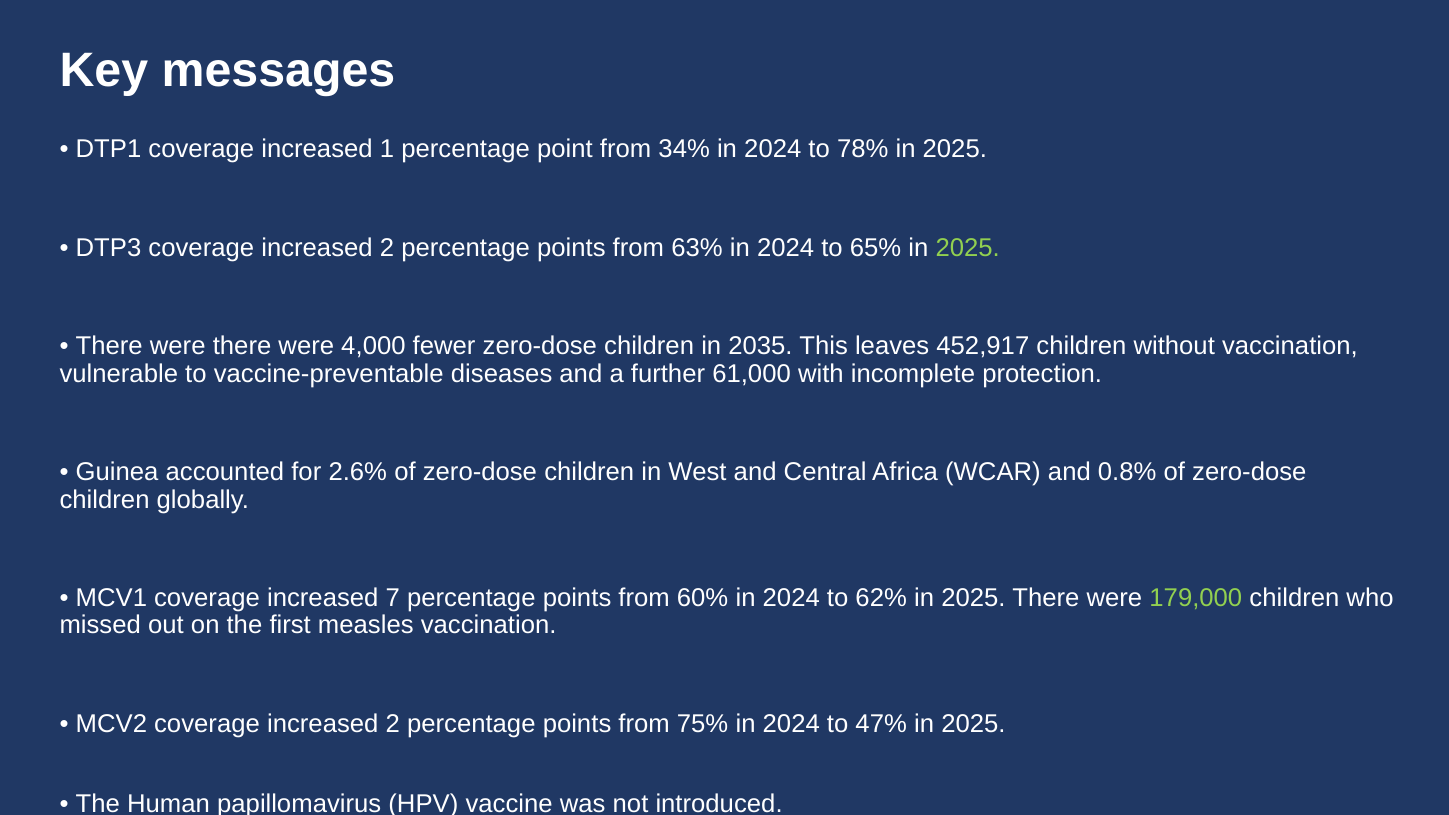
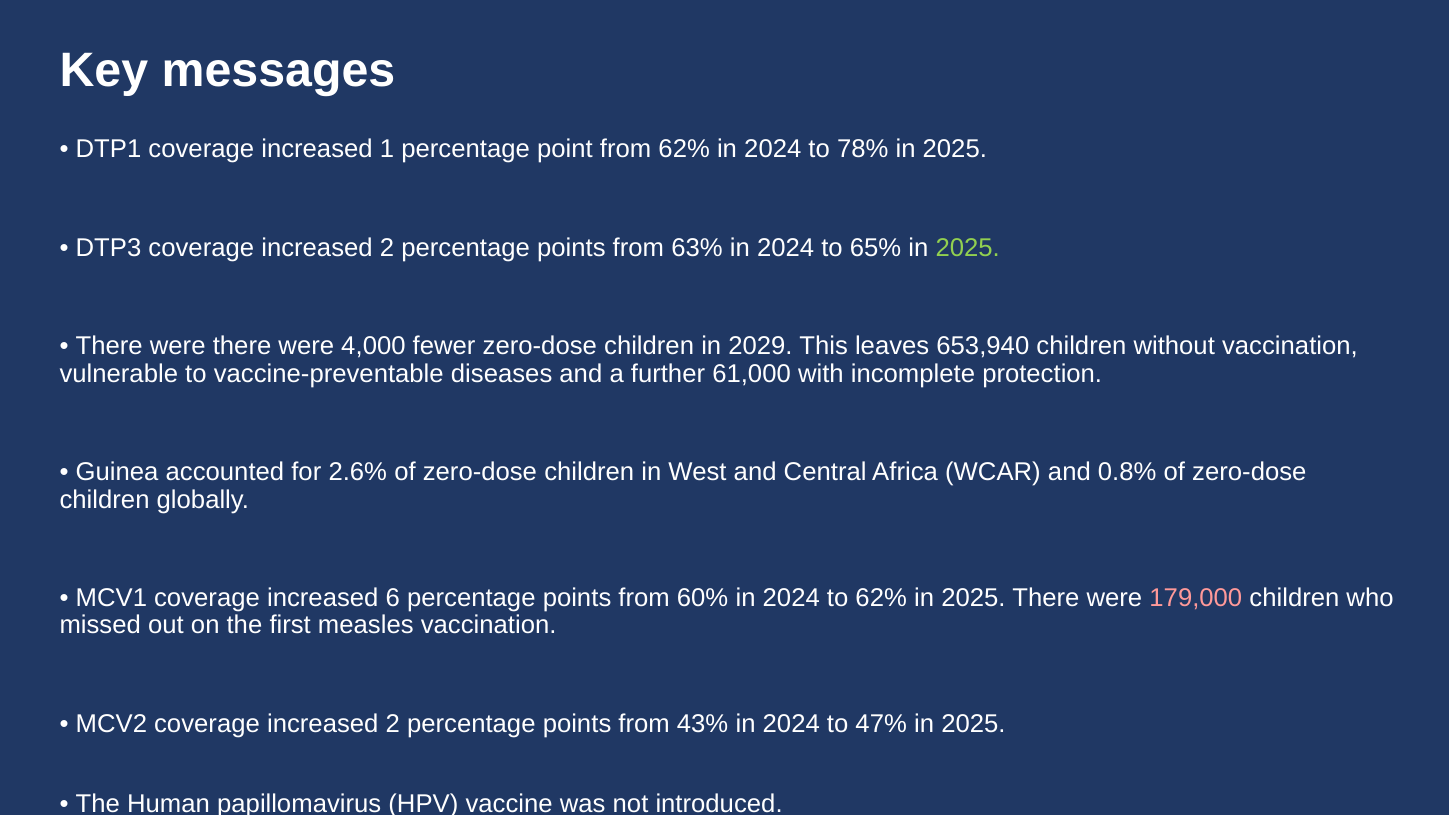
from 34%: 34% -> 62% (684, 149)
2035: 2035 -> 2029 (761, 346)
452,917: 452,917 -> 653,940 (983, 346)
7: 7 -> 6 (393, 598)
179,000 colour: light green -> pink (1196, 598)
75%: 75% -> 43% (703, 724)
